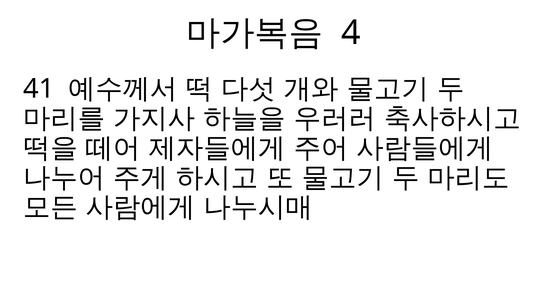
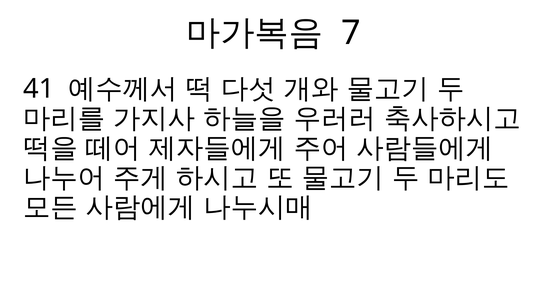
4: 4 -> 7 (351, 33)
